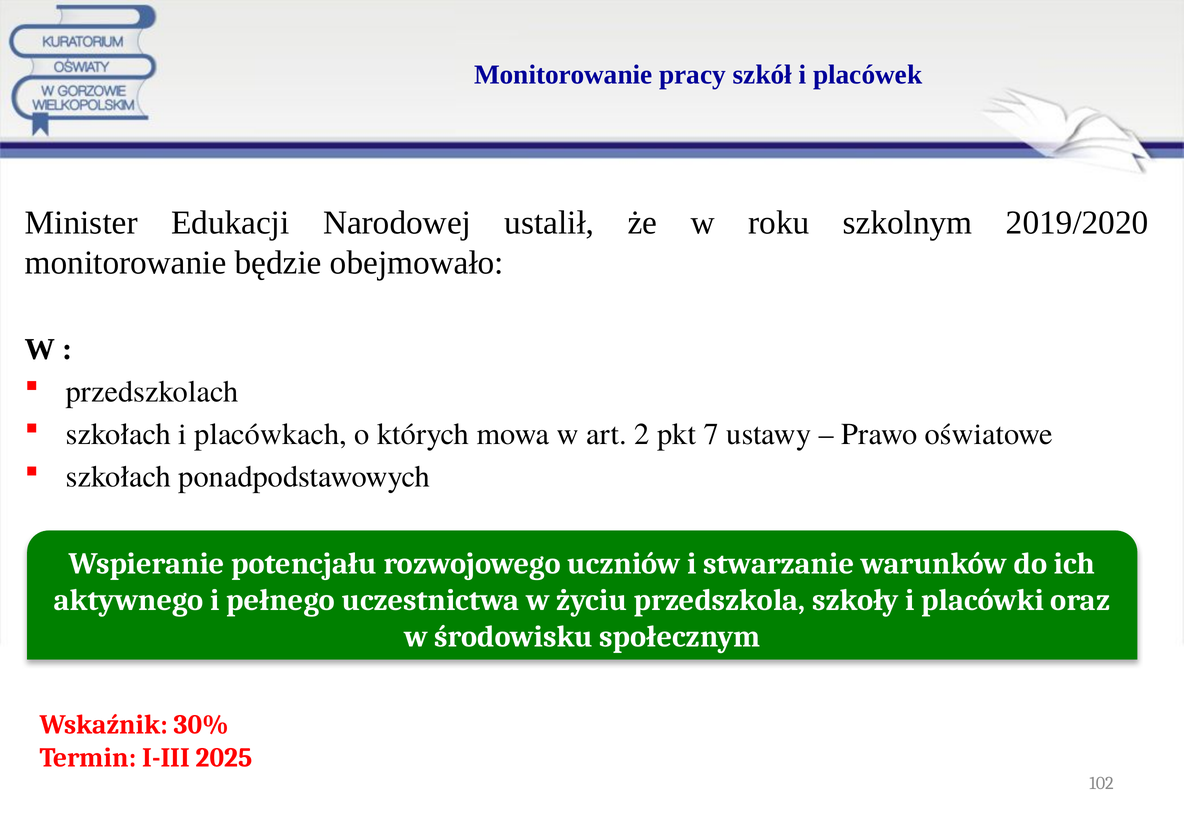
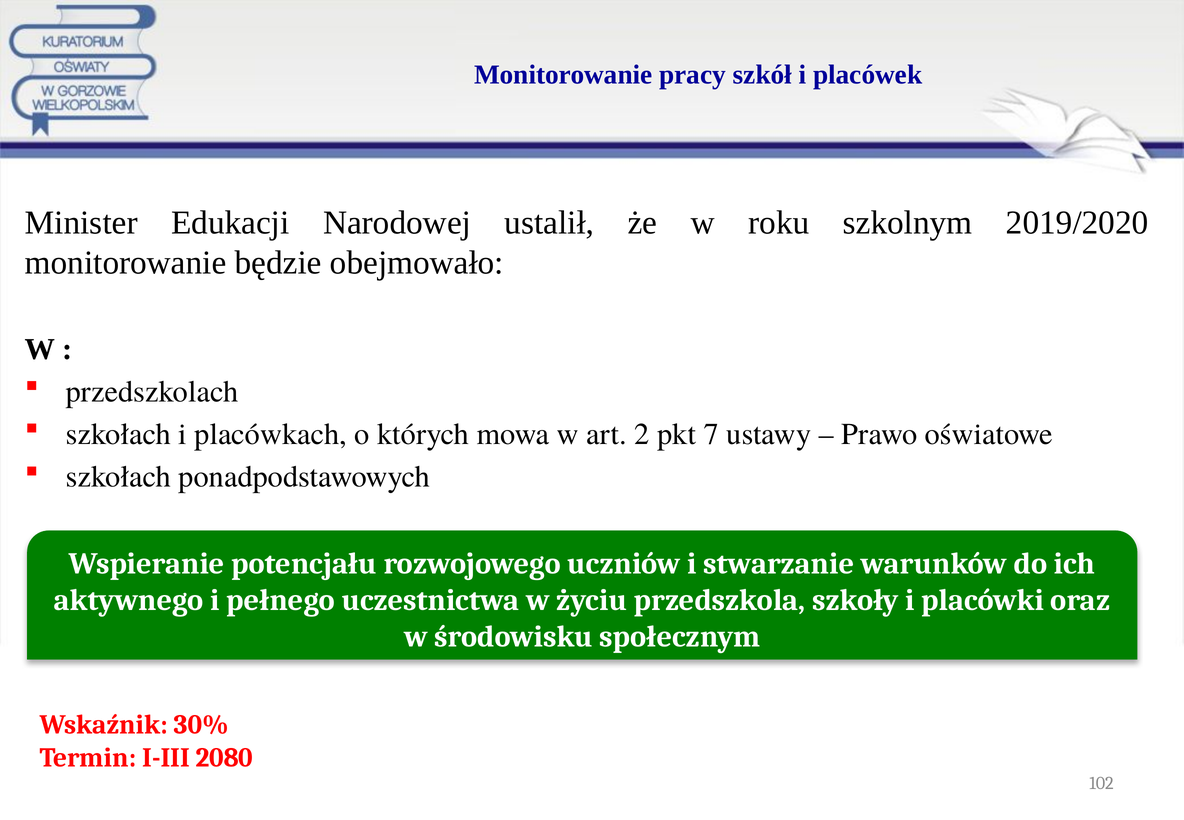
2025: 2025 -> 2080 (224, 757)
